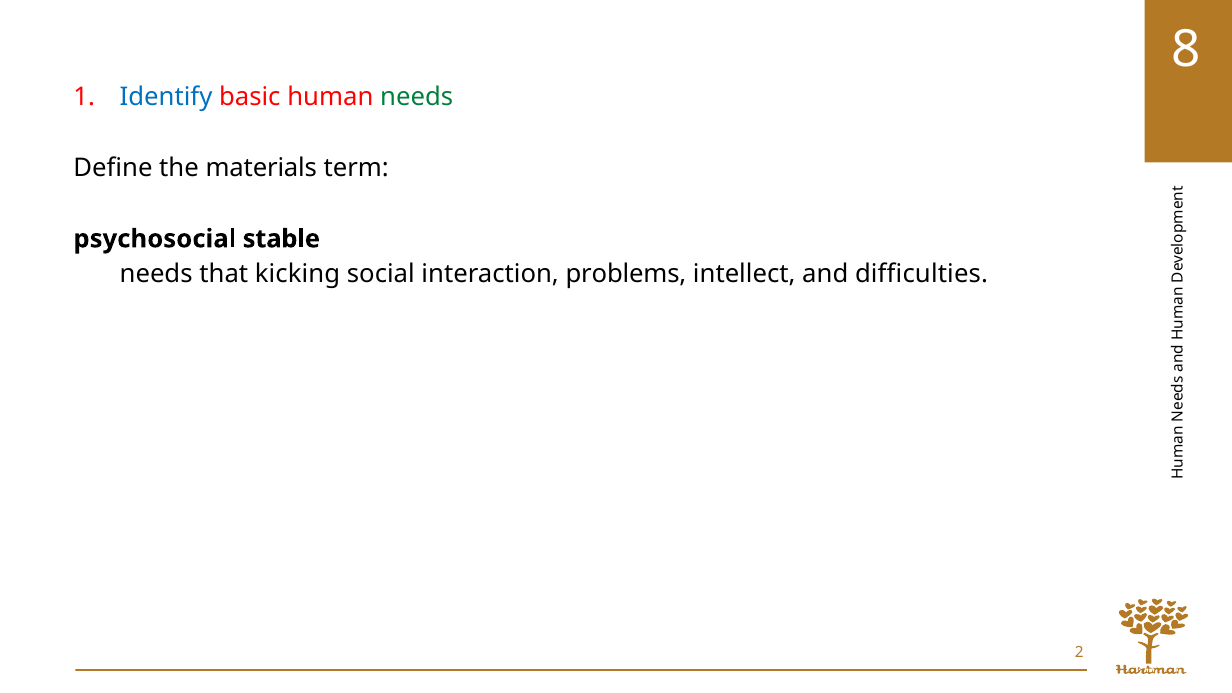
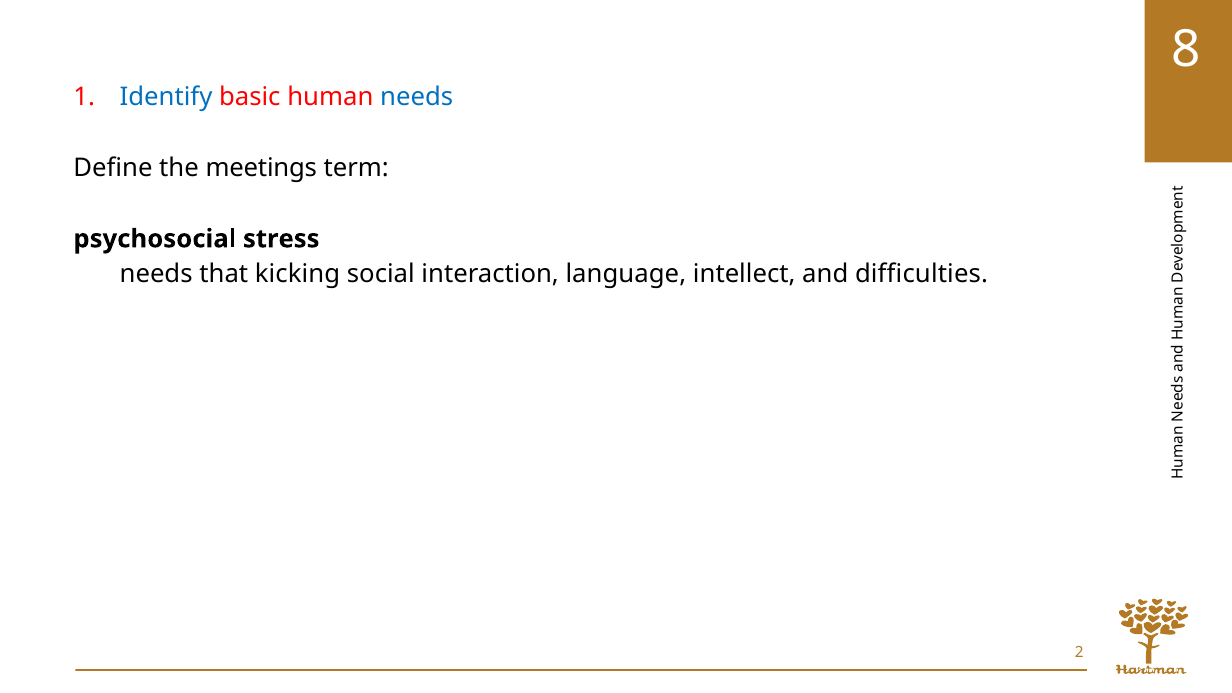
needs colour: green -> blue (417, 97)
materials: materials -> meetings (261, 168)
stable: stable -> stress (281, 239)
problems: problems -> language (626, 274)
